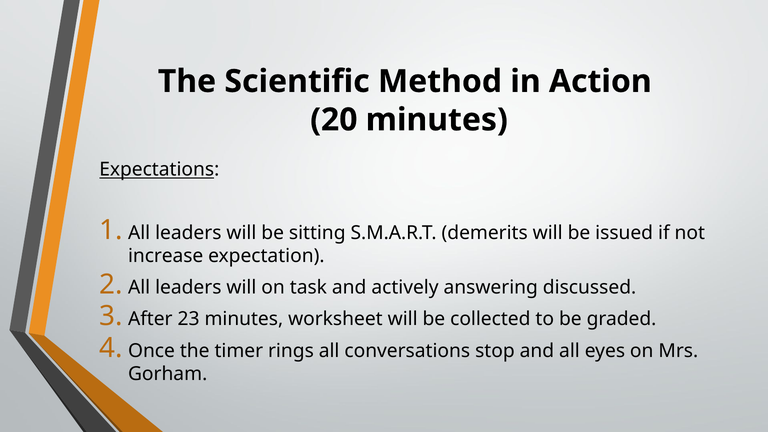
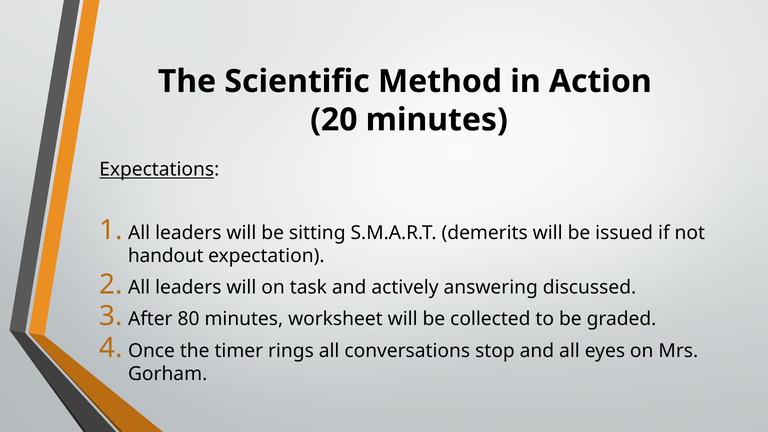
increase: increase -> handout (166, 256)
23: 23 -> 80 (189, 319)
